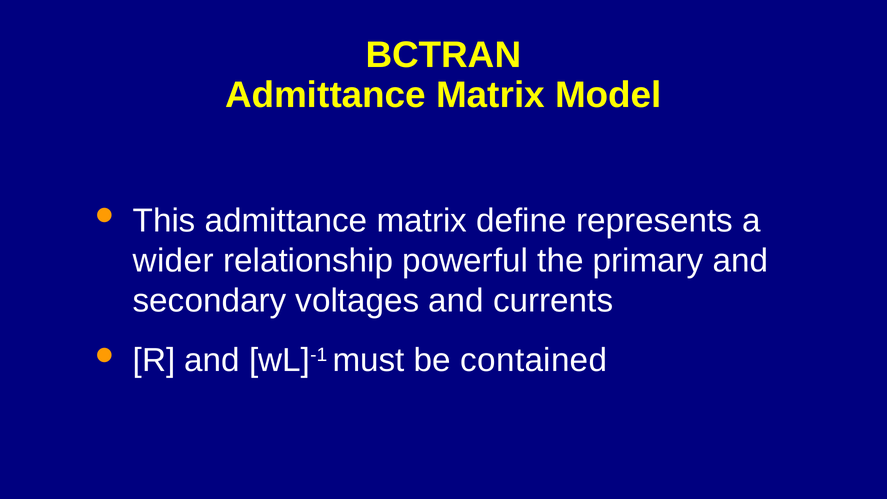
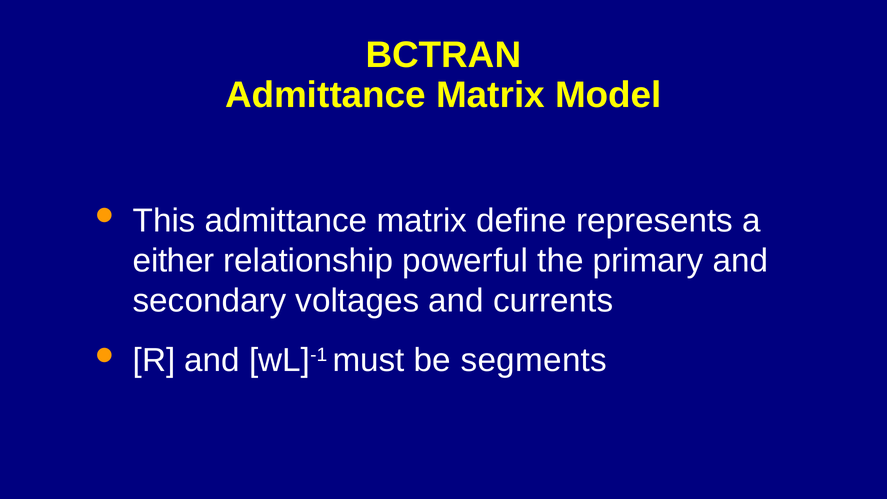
wider: wider -> either (174, 261)
contained: contained -> segments (534, 360)
